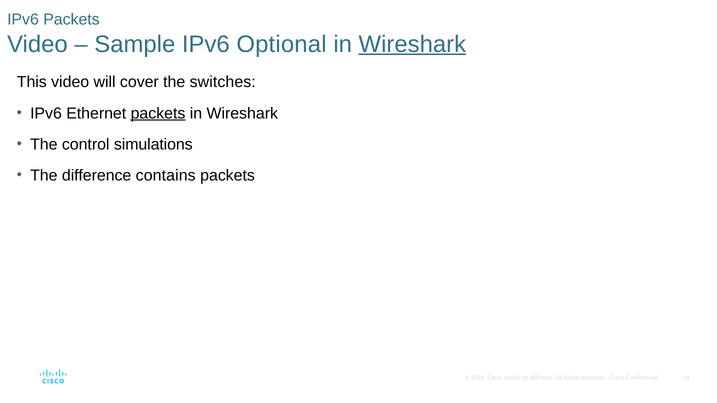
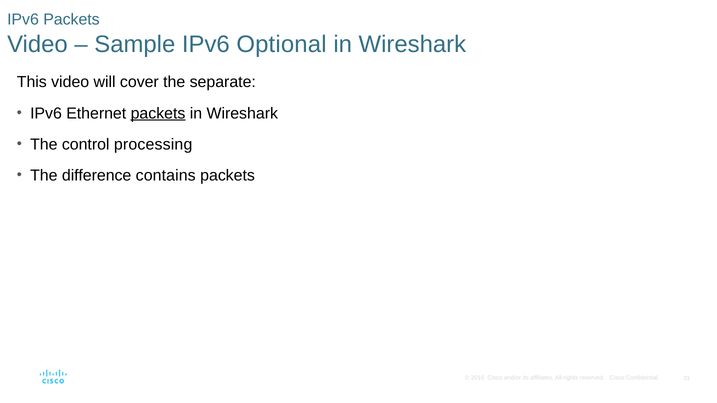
Wireshark underline: present -> none (412, 44)
switches: switches -> separate (223, 82)
simulations: simulations -> processing (153, 144)
